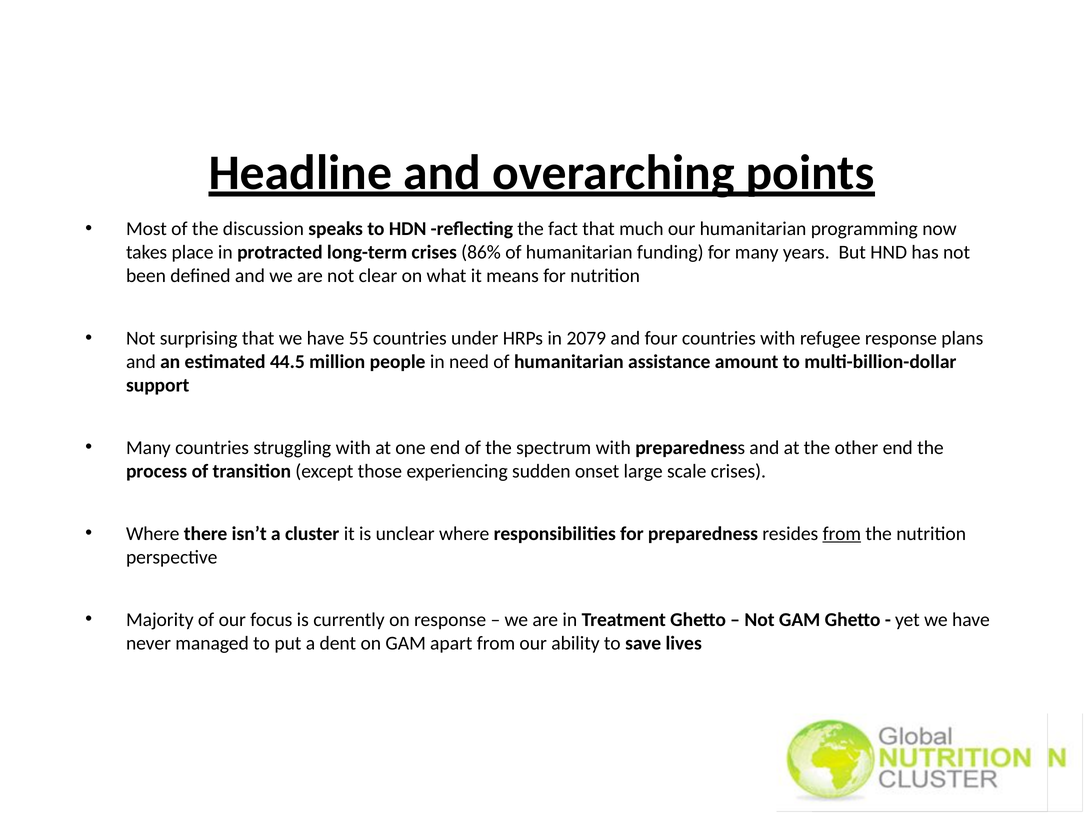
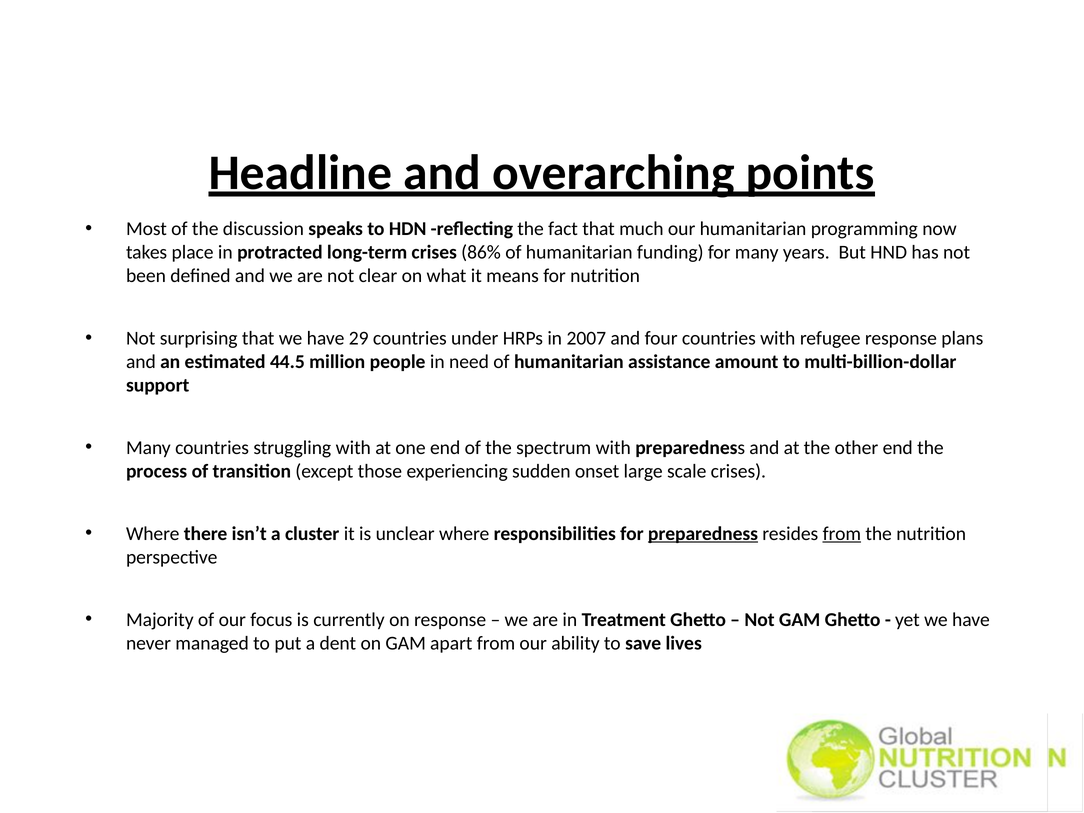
55: 55 -> 29 (359, 338)
2079: 2079 -> 2007 (586, 338)
preparedness underline: none -> present (703, 534)
